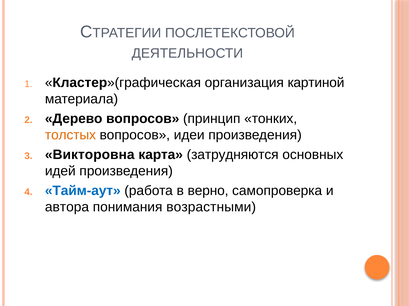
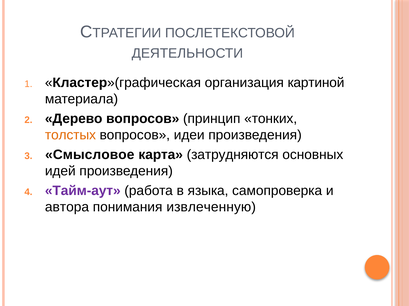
Викторовна: Викторовна -> Смысловое (90, 155)
Тайм-аут colour: blue -> purple (83, 191)
верно: верно -> языка (208, 191)
возрастными: возрастными -> извлеченную (211, 207)
